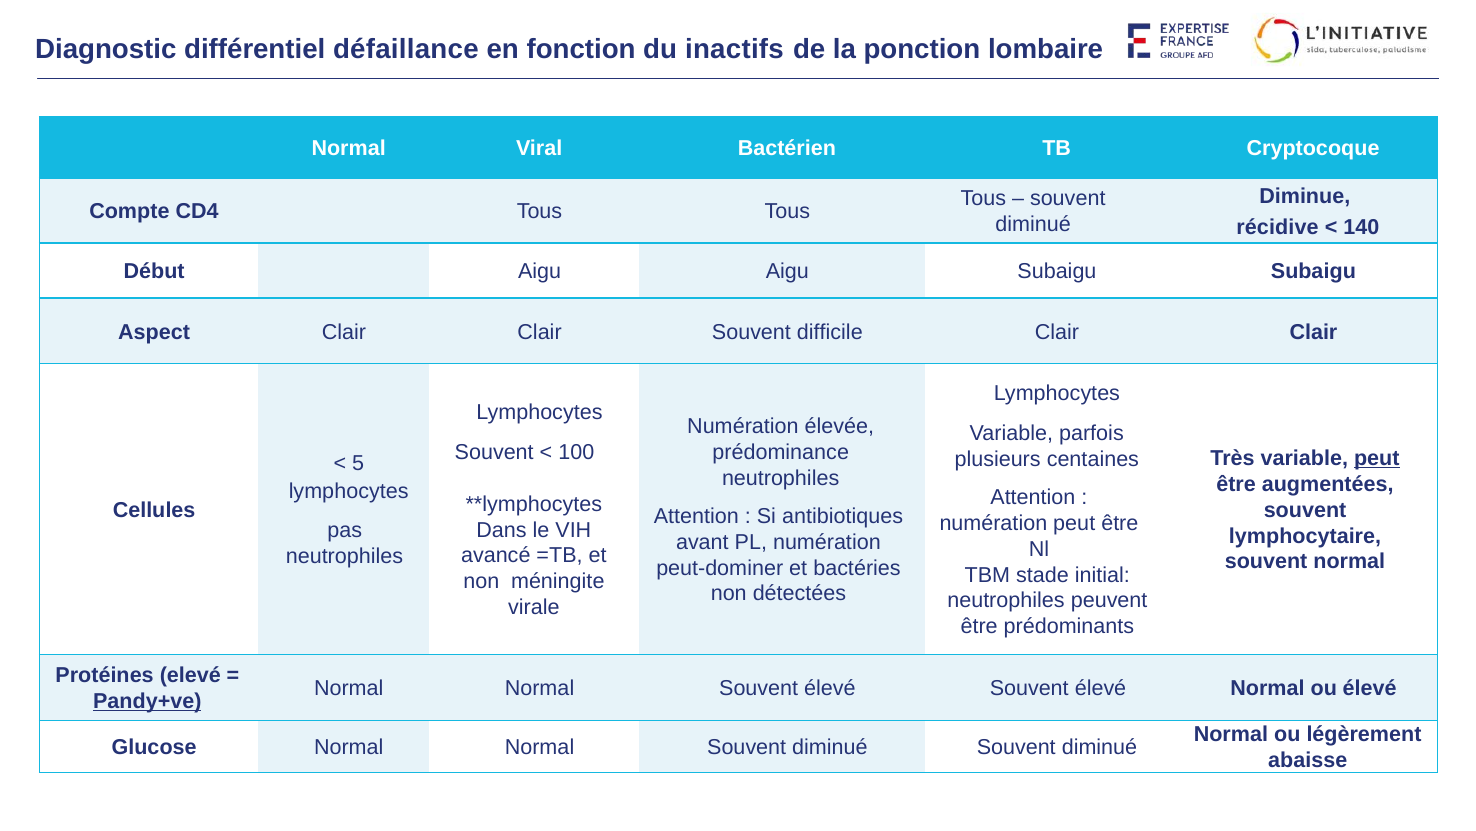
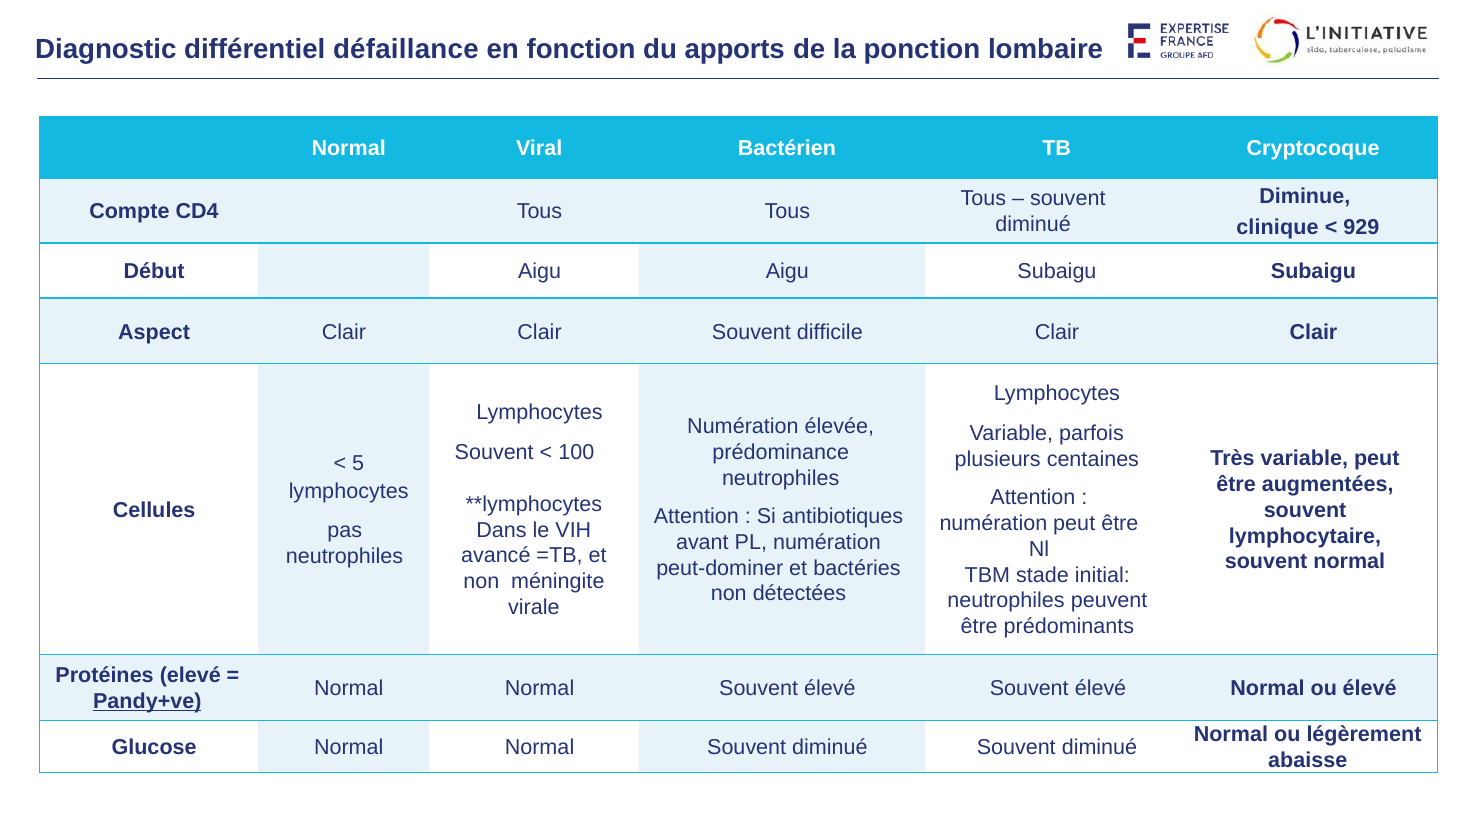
inactifs: inactifs -> apports (735, 50)
récidive: récidive -> clinique (1277, 227)
140: 140 -> 929 (1361, 227)
peut underline: present -> none (1377, 458)
